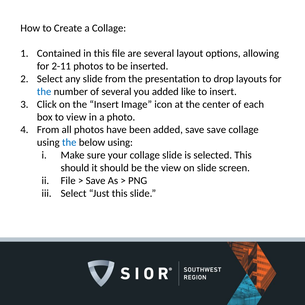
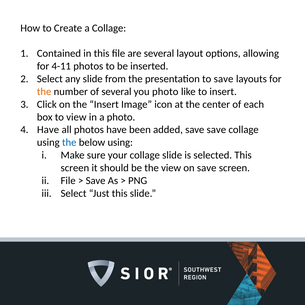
2-11: 2-11 -> 4-11 (61, 66)
to drop: drop -> save (224, 79)
the colour: blue -> orange (44, 92)
you added: added -> photo (165, 92)
From: From -> Have (48, 130)
should: should -> screen (75, 168)
on slide: slide -> save (207, 168)
